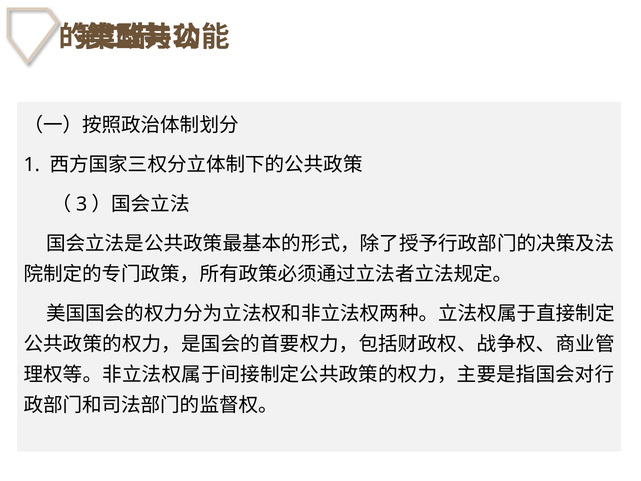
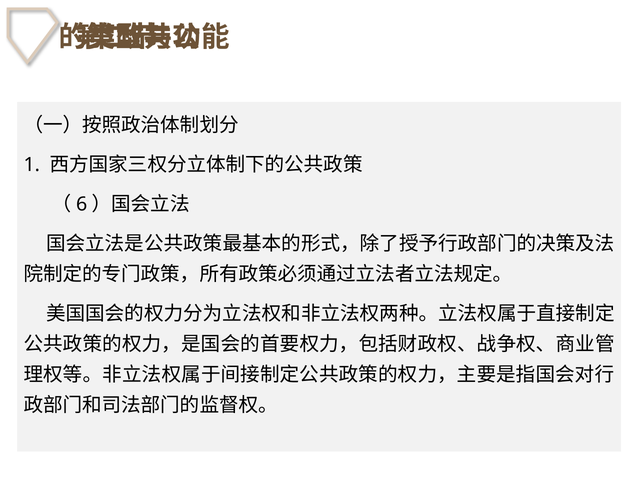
3: 3 -> 6 (82, 204)
